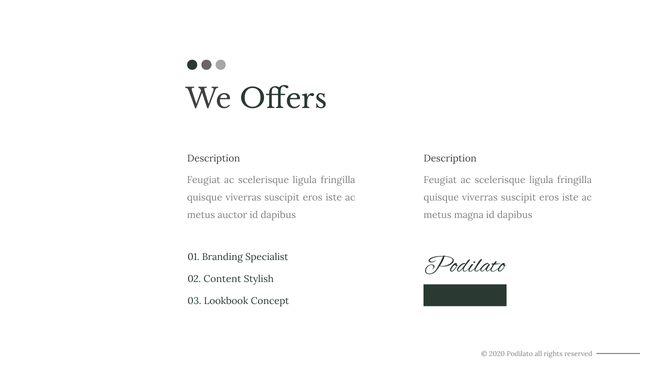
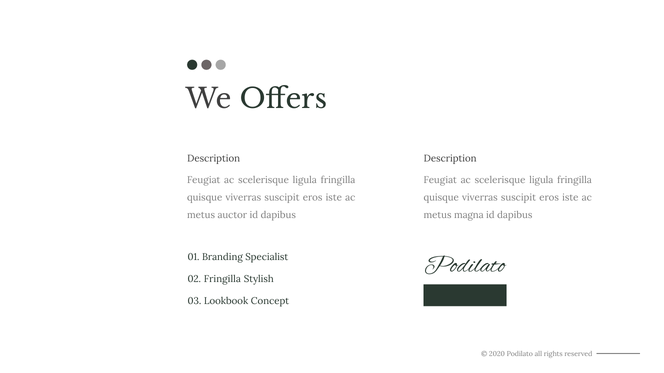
02 Content: Content -> Fringilla (222, 279)
